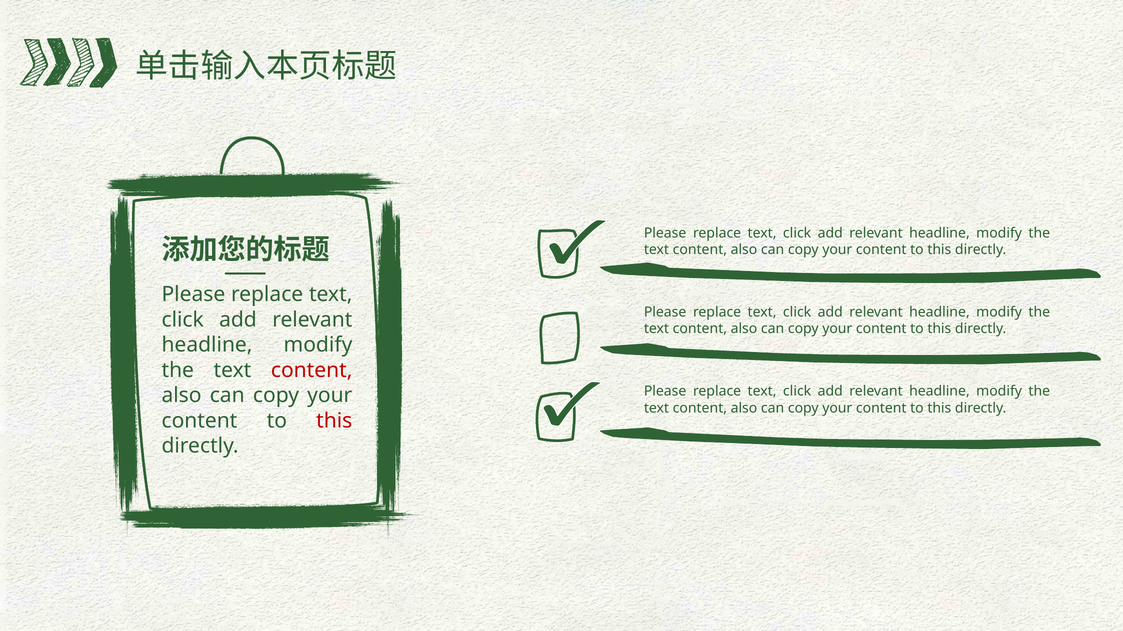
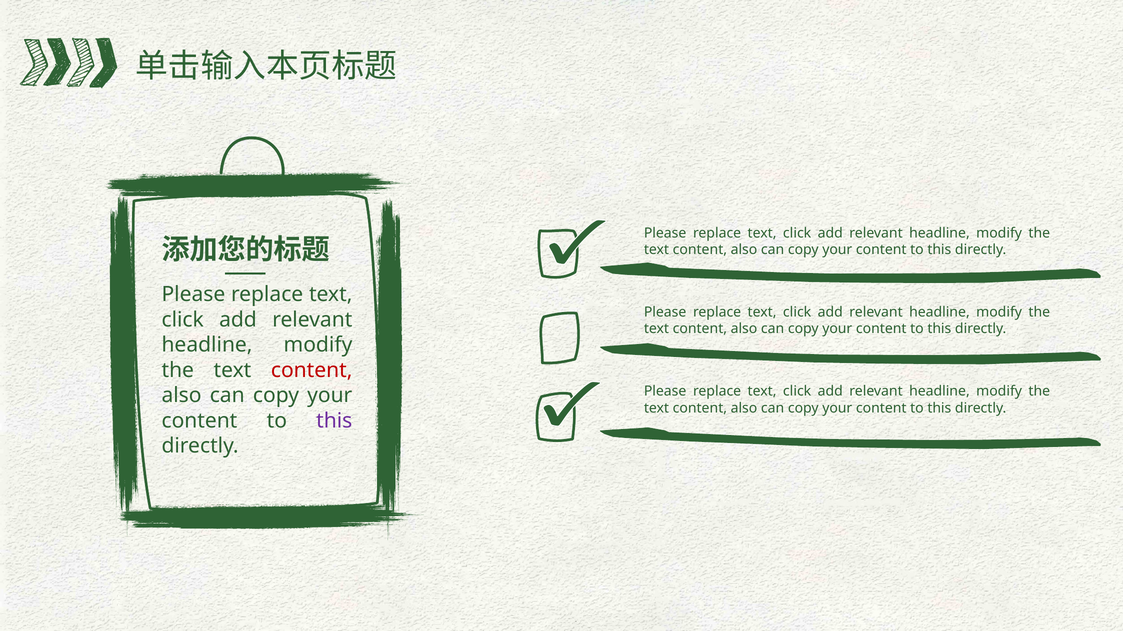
this colour: red -> purple (334, 421)
